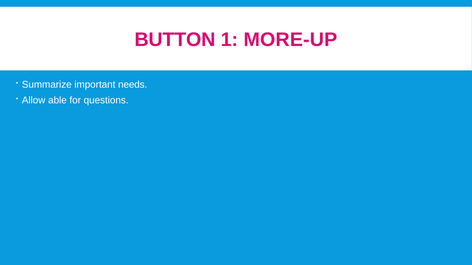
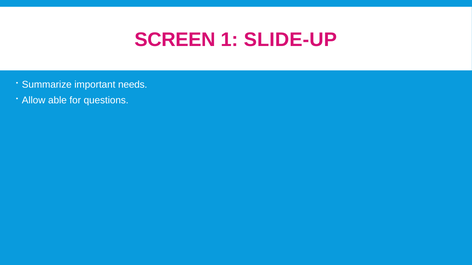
BUTTON: BUTTON -> SCREEN (175, 40)
MORE-UP: MORE-UP -> SLIDE-UP (290, 40)
